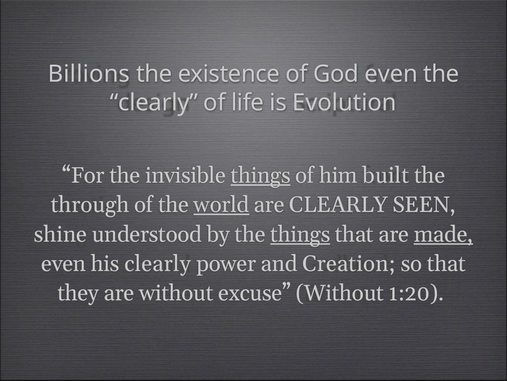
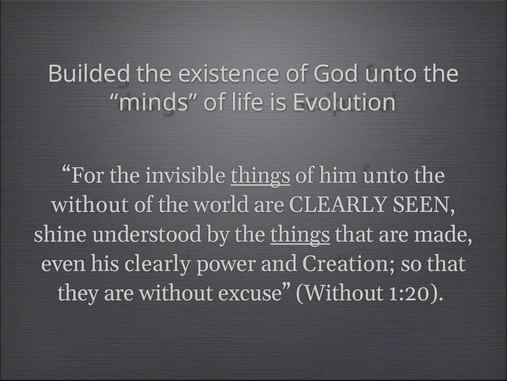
Billions: Billions -> Builded (89, 74)
God even: even -> unto (391, 74)
clearly: clearly -> minds (154, 102)
him built: built -> unto (386, 175)
through: through -> without (90, 204)
world underline: present -> none (222, 204)
made underline: present -> none (444, 234)
